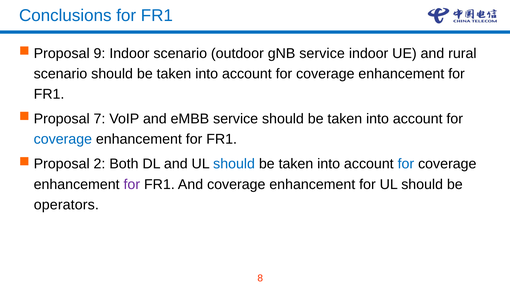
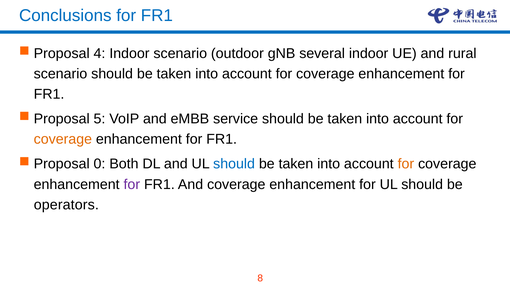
9: 9 -> 4 (99, 53)
gNB service: service -> several (322, 53)
7: 7 -> 5 (99, 119)
coverage colour: blue -> orange (63, 139)
2: 2 -> 0 (99, 164)
for colour: blue -> orange (406, 164)
